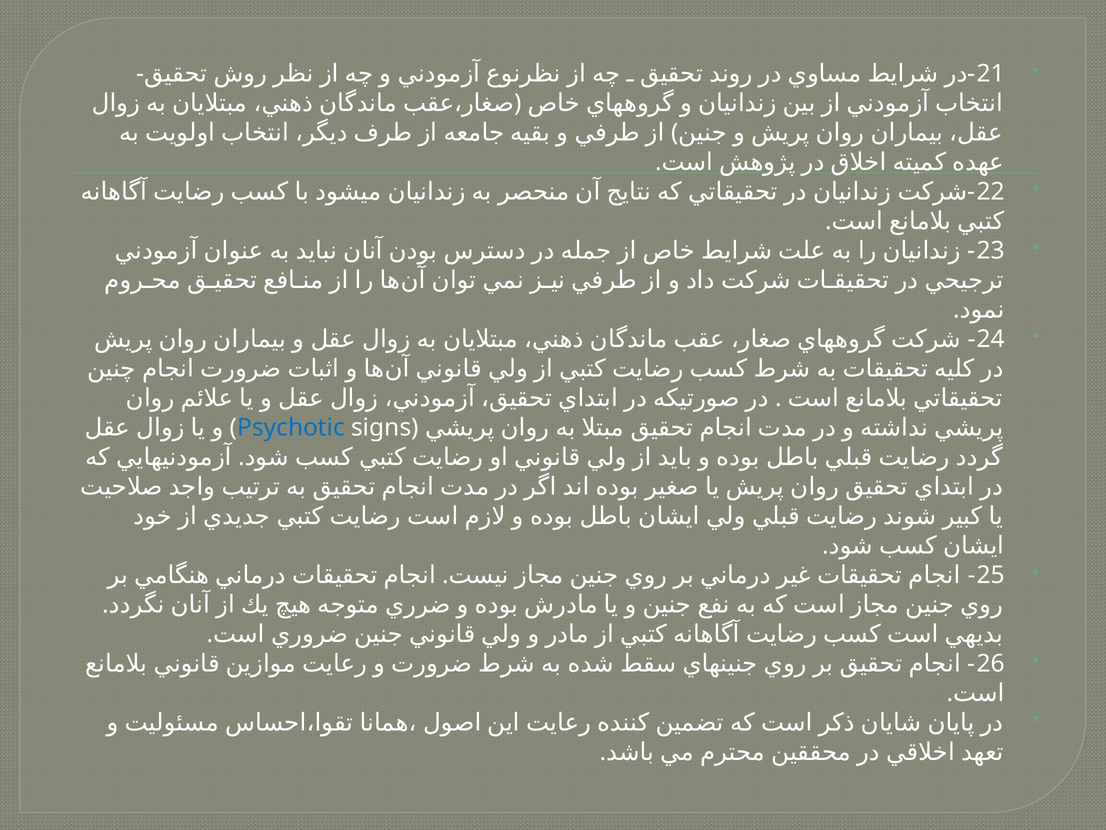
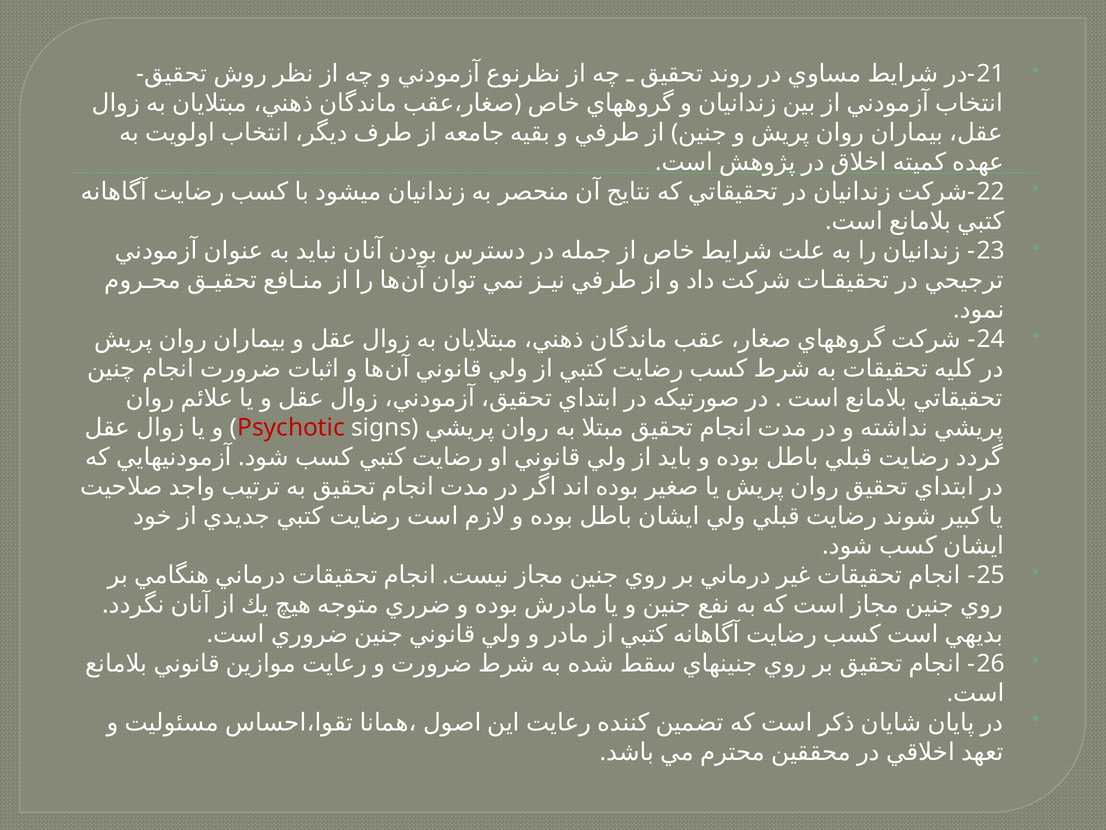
Psychotic colour: blue -> red (291, 428)
